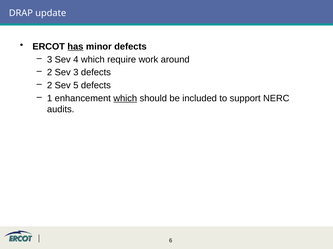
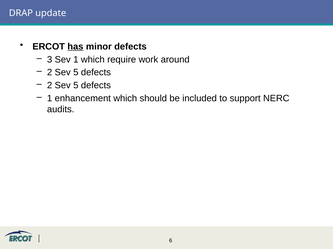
Sev 4: 4 -> 1 (76, 60)
3: 3 -> 5 (76, 73)
which underline: present -> none (125, 99)
